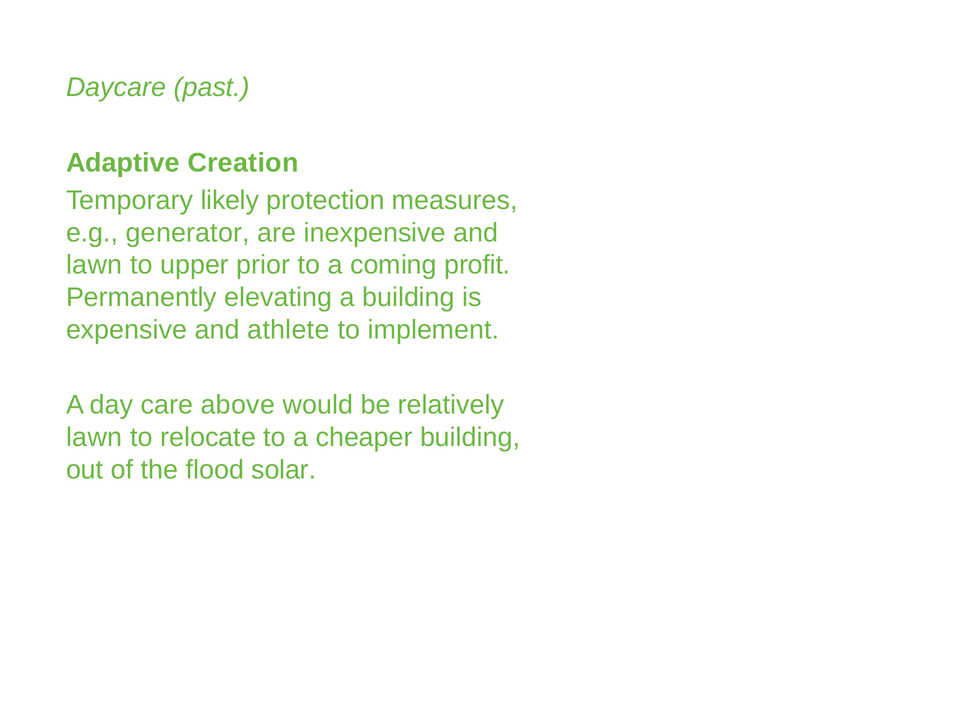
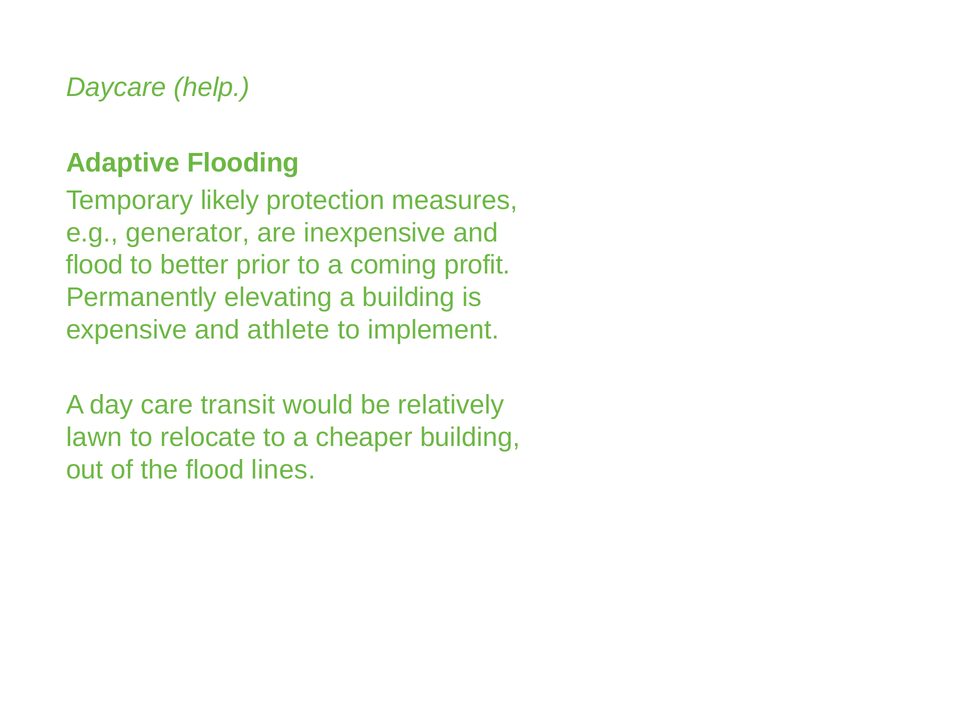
past: past -> help (212, 87)
Creation: Creation -> Flooding (243, 163)
lawn: lawn -> flood (95, 265)
upper: upper -> better (195, 265)
above: above -> transit (238, 405)
solar: solar -> lines (283, 470)
